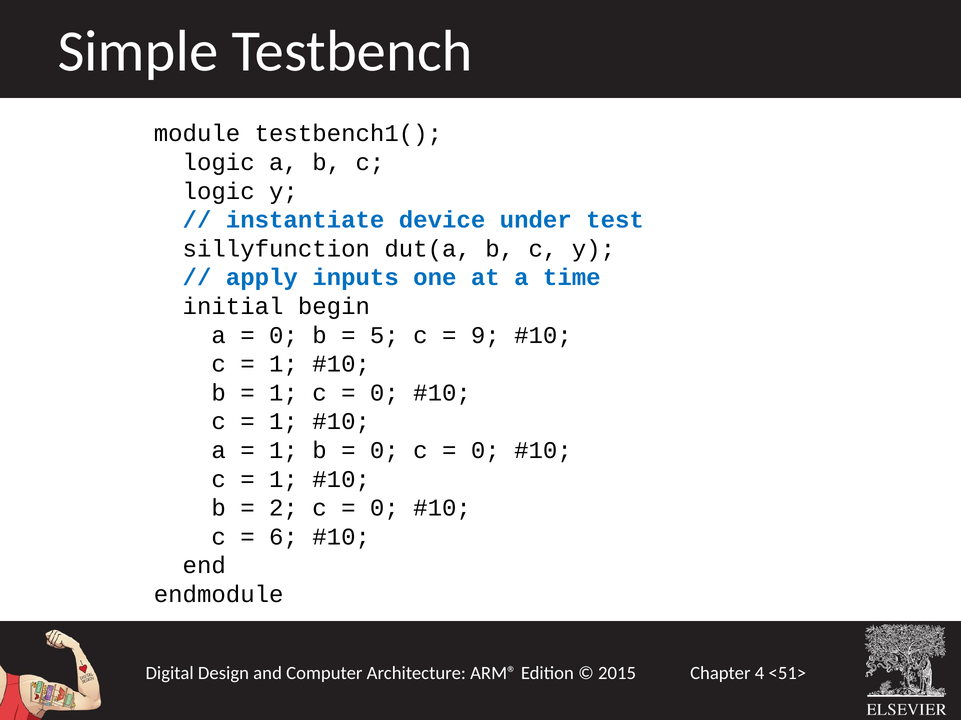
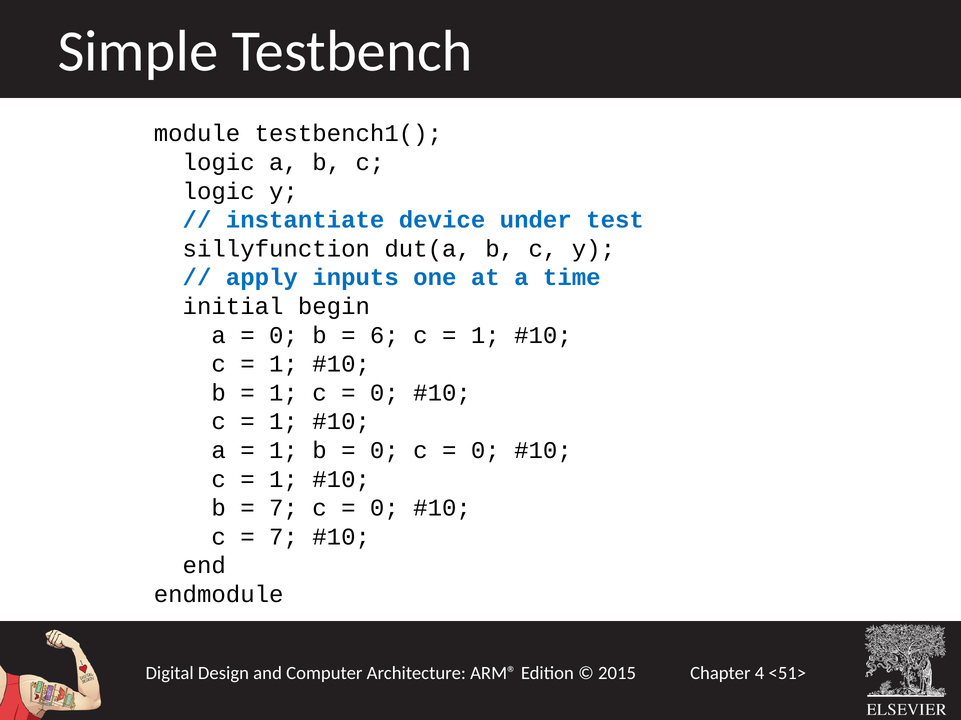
5: 5 -> 6 (384, 335)
9: 9 -> 1 (485, 335)
2: 2 -> 7 (283, 508)
6: 6 -> 7 (283, 537)
